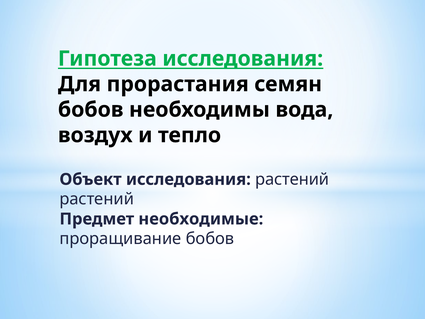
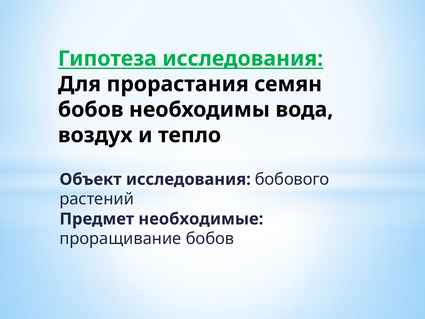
исследования растений: растений -> бобового (292, 179)
